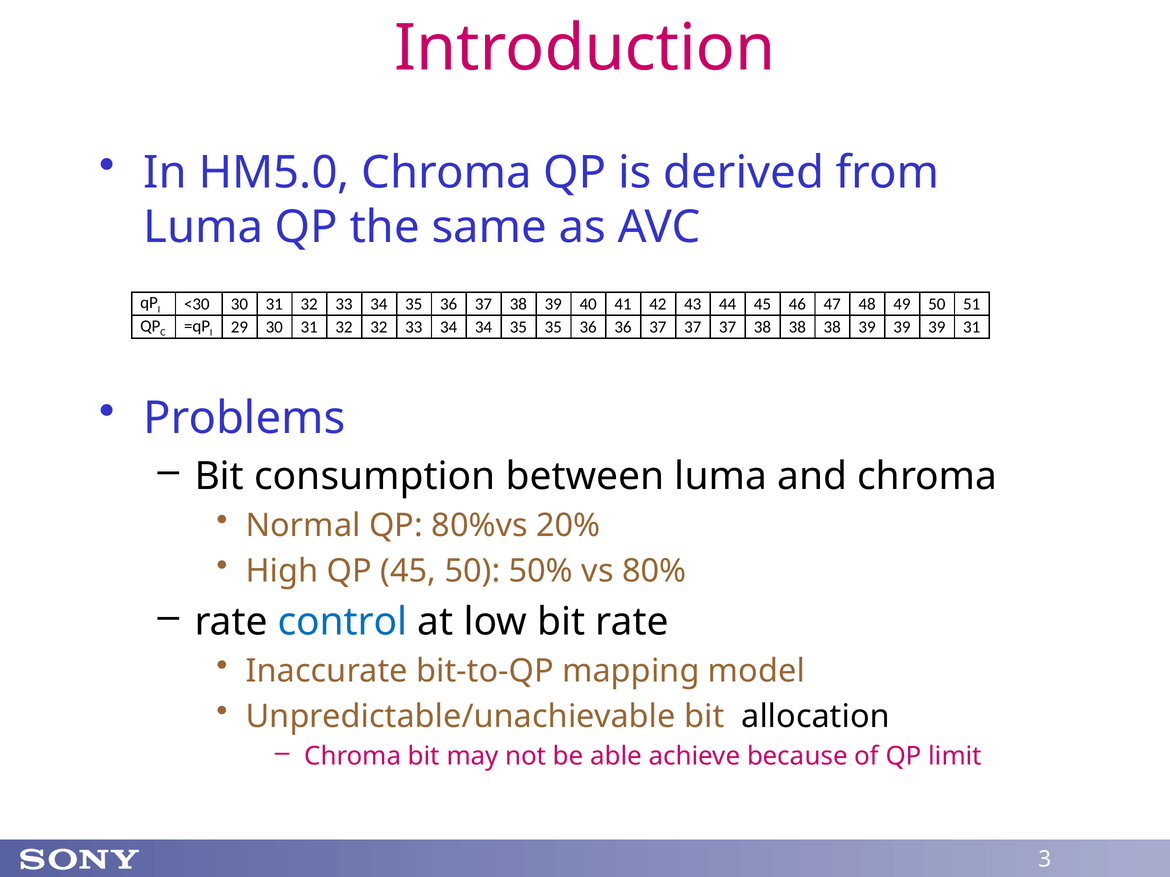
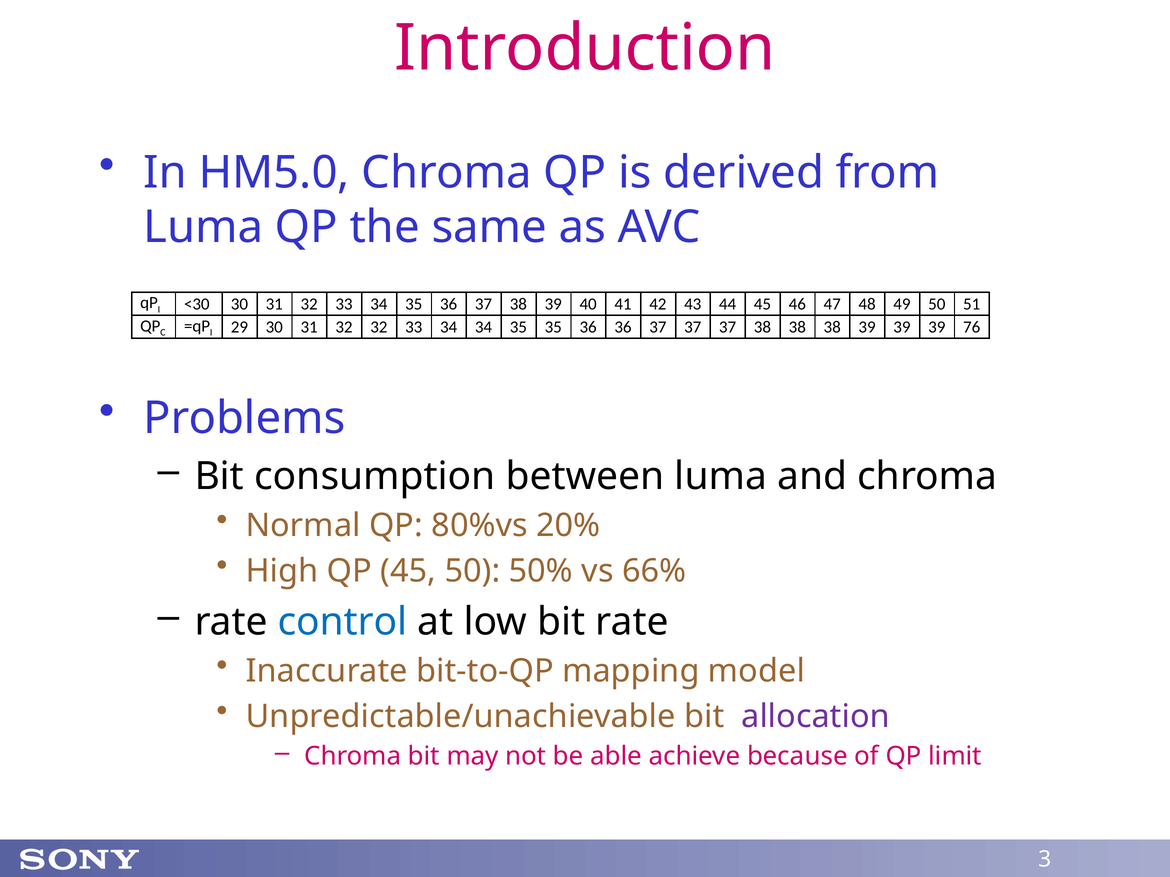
39 31: 31 -> 76 (972, 327)
80%: 80% -> 66% (654, 571)
allocation colour: black -> purple (816, 717)
